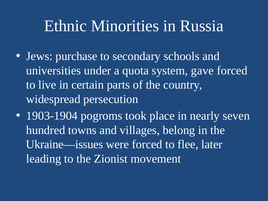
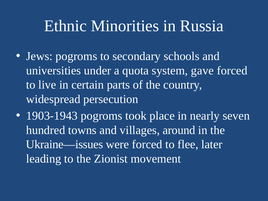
Jews purchase: purchase -> pogroms (76, 56)
1903-1904: 1903-1904 -> 1903-1943 (52, 116)
belong: belong -> around (179, 130)
